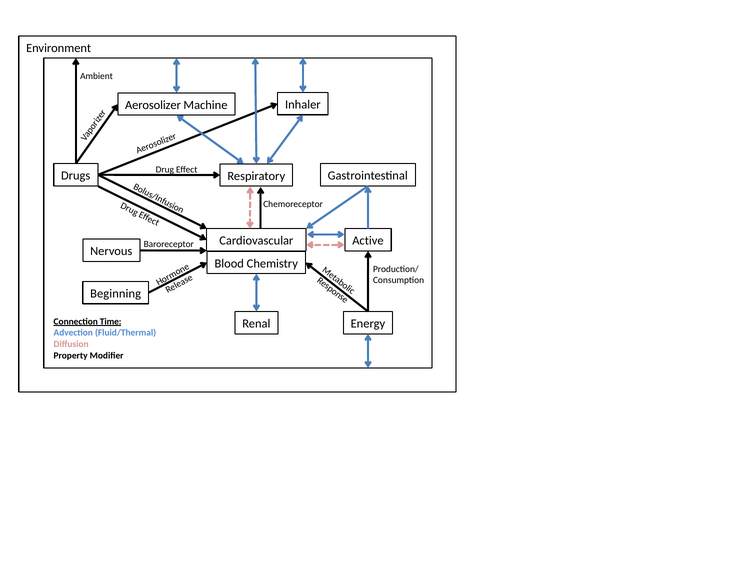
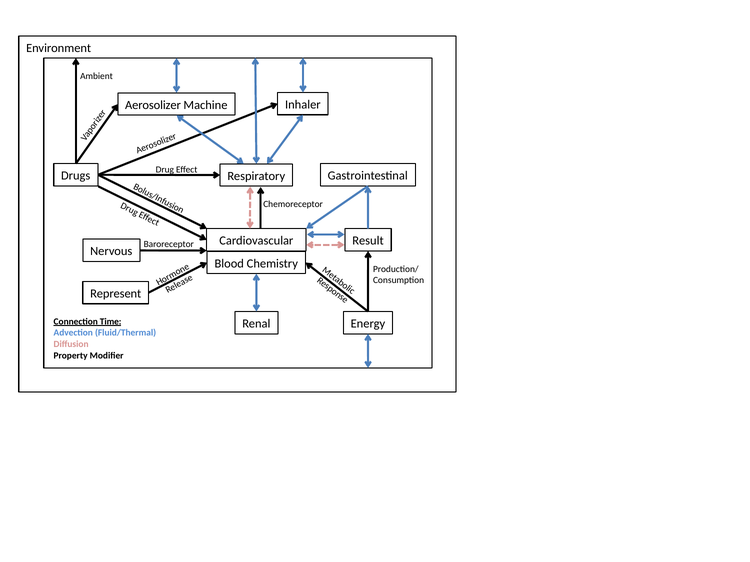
Active: Active -> Result (368, 241)
Beginning: Beginning -> Represent (116, 294)
